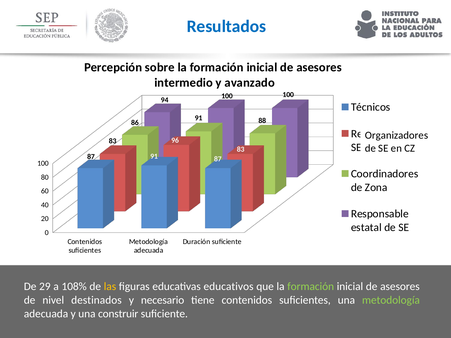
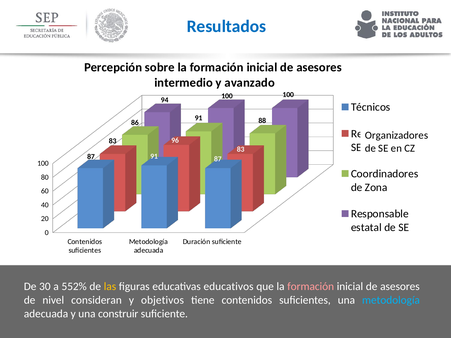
29: 29 -> 30 (45, 287)
108%: 108% -> 552% (74, 287)
formación colour: light green -> pink (311, 287)
destinados: destinados -> consideran (96, 300)
necesario: necesario -> objetivos (162, 300)
metodología colour: light green -> light blue (391, 300)
